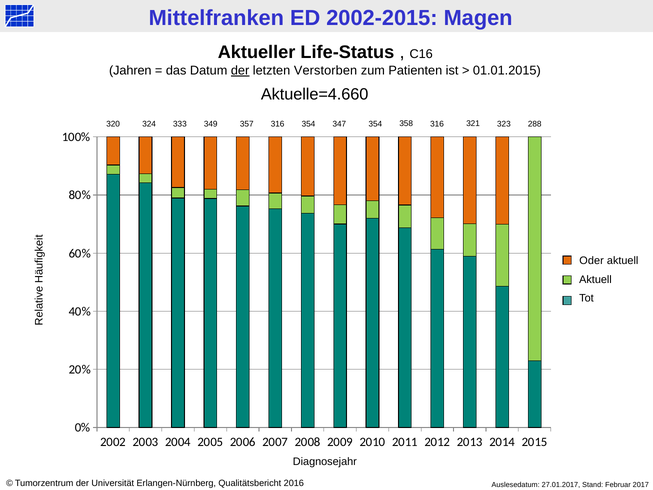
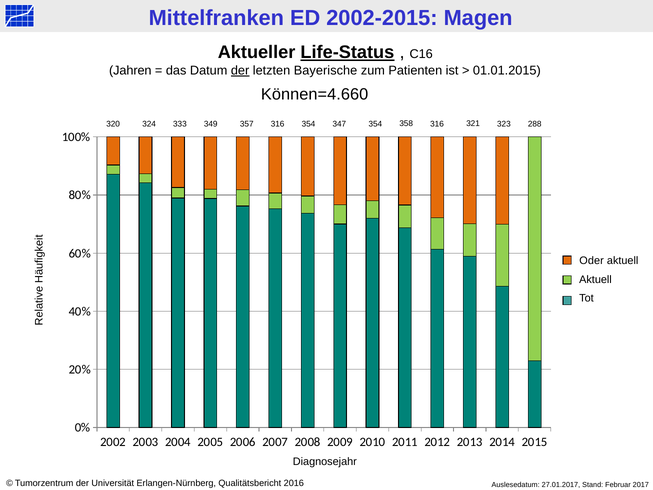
Life-Status underline: none -> present (347, 52)
Verstorben: Verstorben -> Bayerische (326, 71)
Aktuelle=4.660: Aktuelle=4.660 -> Können=4.660 (315, 94)
